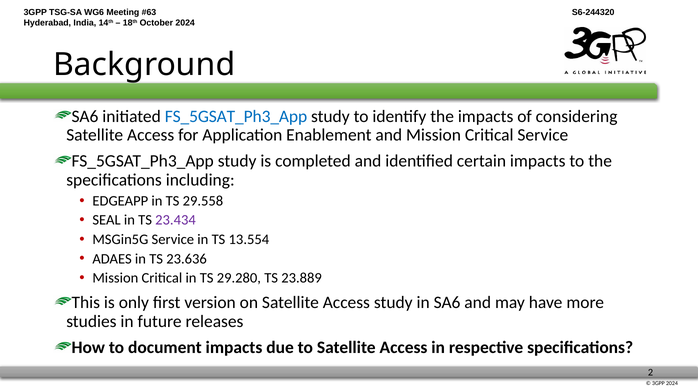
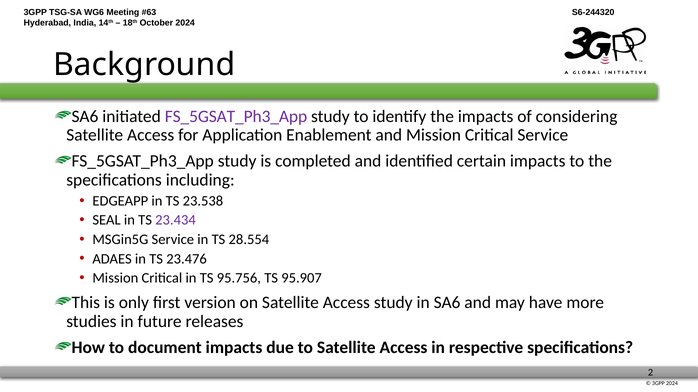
FS_5GSAT_Ph3_App colour: blue -> purple (236, 116)
29.558: 29.558 -> 23.538 (203, 201)
13.554: 13.554 -> 28.554 (249, 240)
23.636: 23.636 -> 23.476 (187, 259)
29.280: 29.280 -> 95.756 (239, 278)
23.889: 23.889 -> 95.907 (302, 278)
